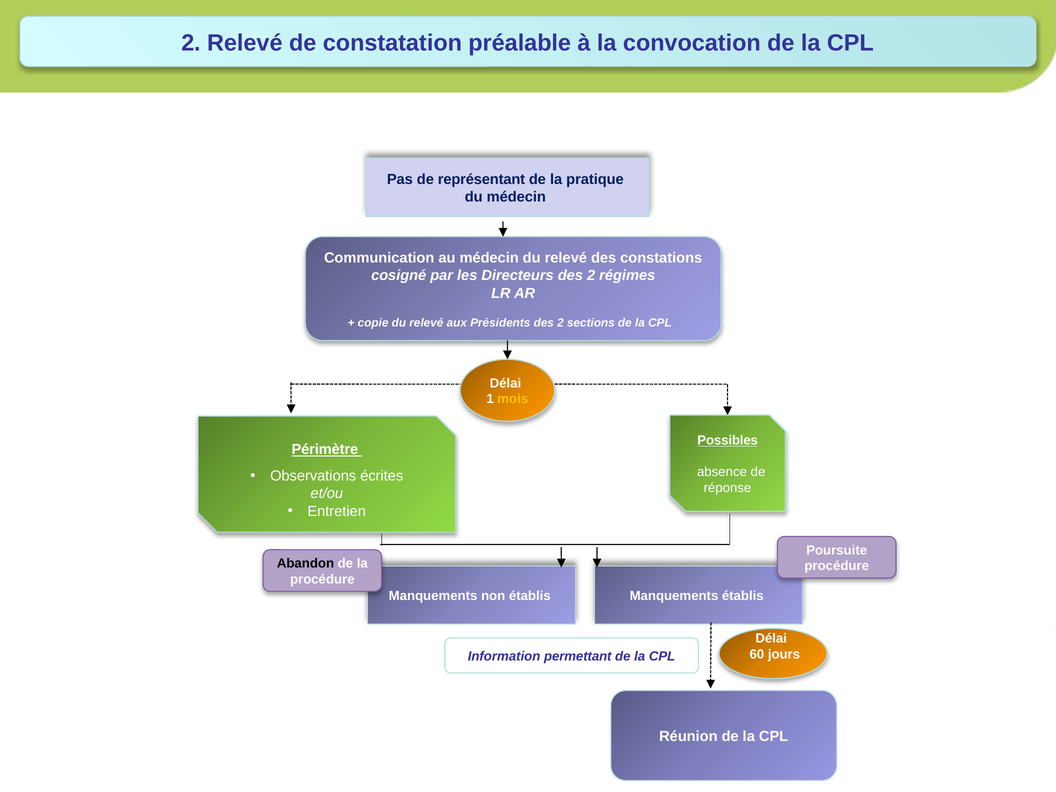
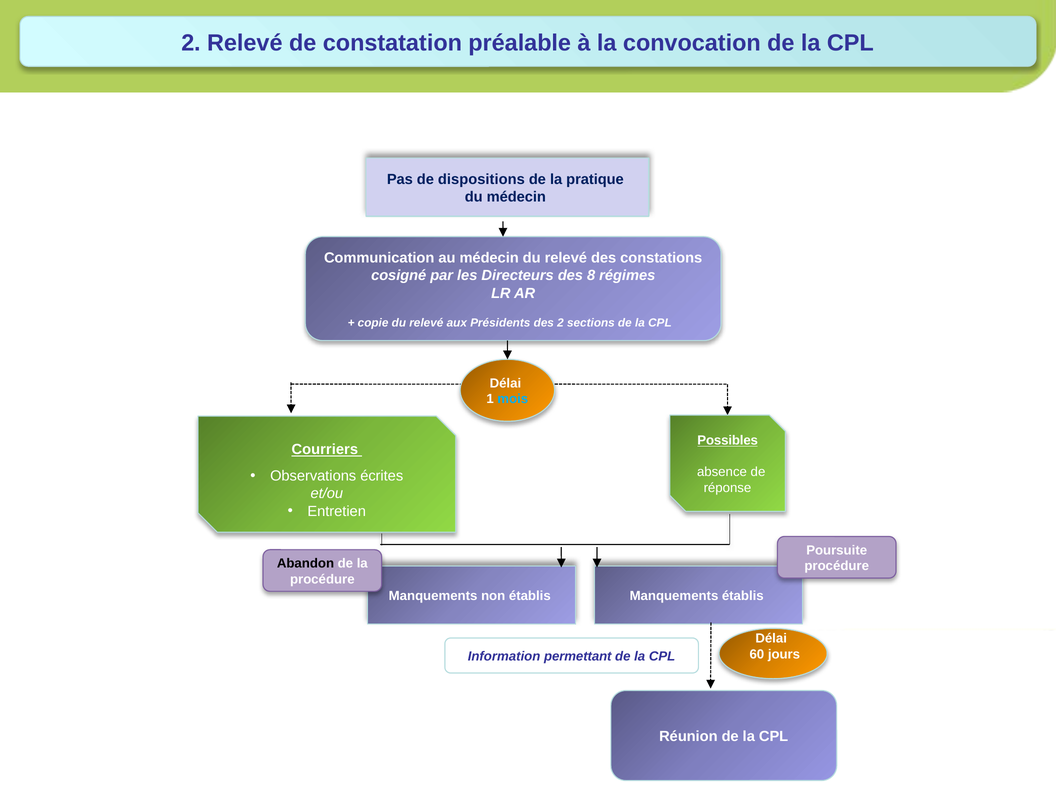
représentant: représentant -> dispositions (481, 179)
Directeurs des 2: 2 -> 8 (591, 276)
mois colour: yellow -> light blue (513, 399)
Périmètre: Périmètre -> Courriers (325, 450)
